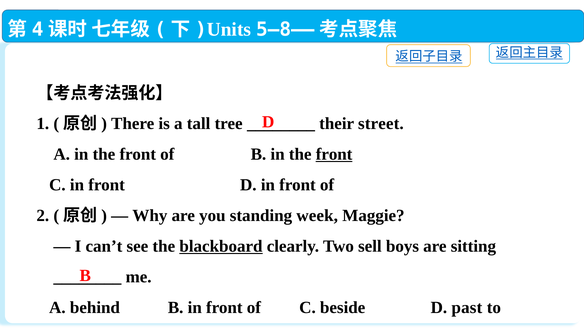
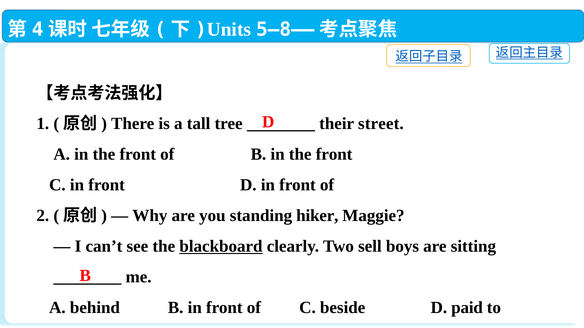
front underline: present -> none (334, 155)
week: week -> hiker (317, 216)
past: past -> paid (467, 308)
